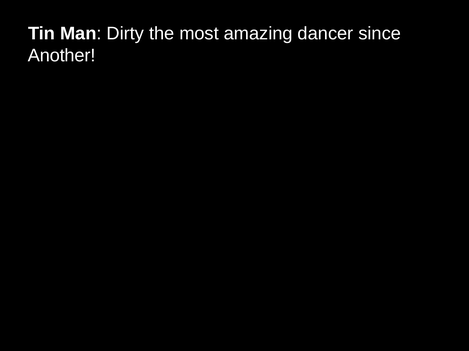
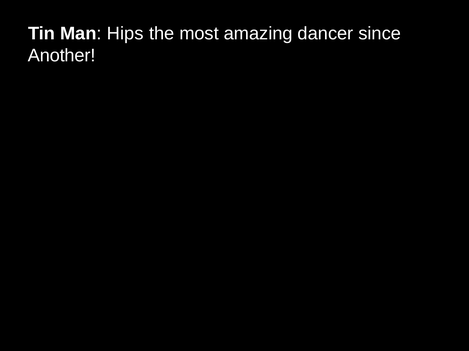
Dirty: Dirty -> Hips (125, 34)
